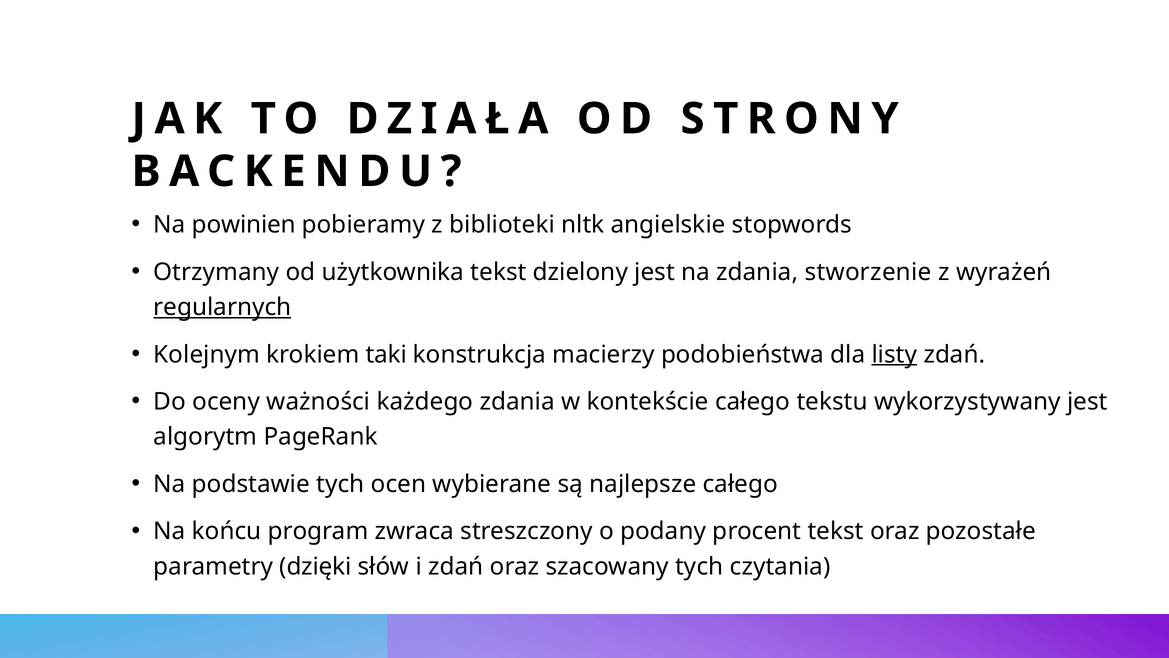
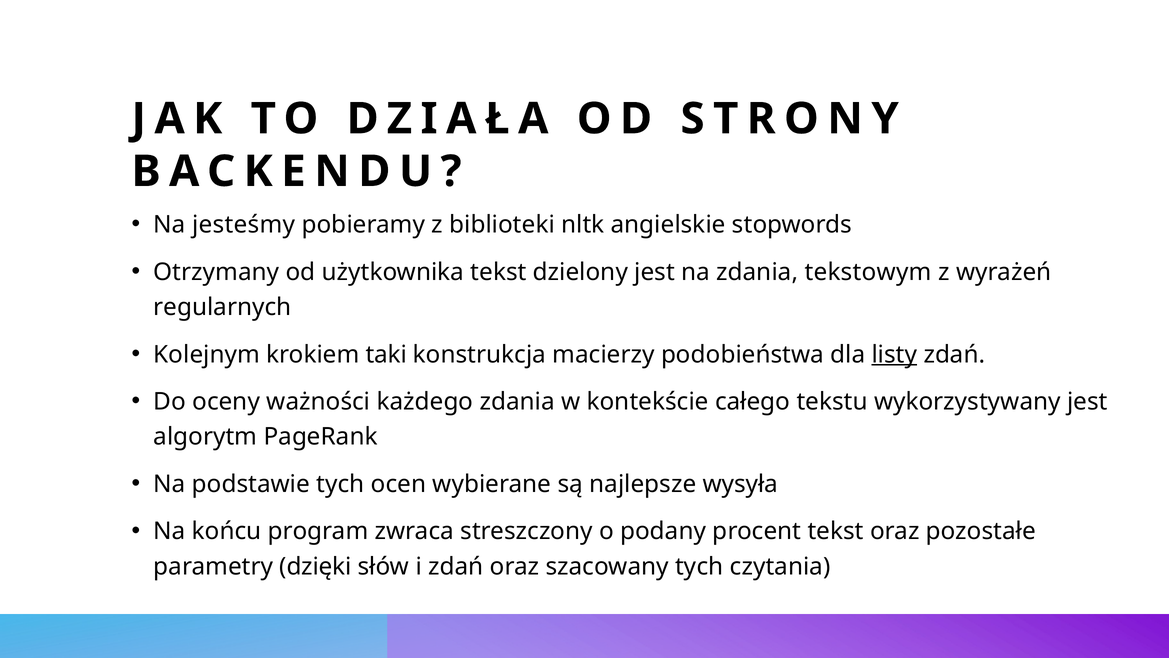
powinien: powinien -> jesteśmy (244, 225)
stworzenie: stworzenie -> tekstowym (868, 272)
regularnych underline: present -> none (222, 307)
najlepsze całego: całego -> wysyła (740, 484)
